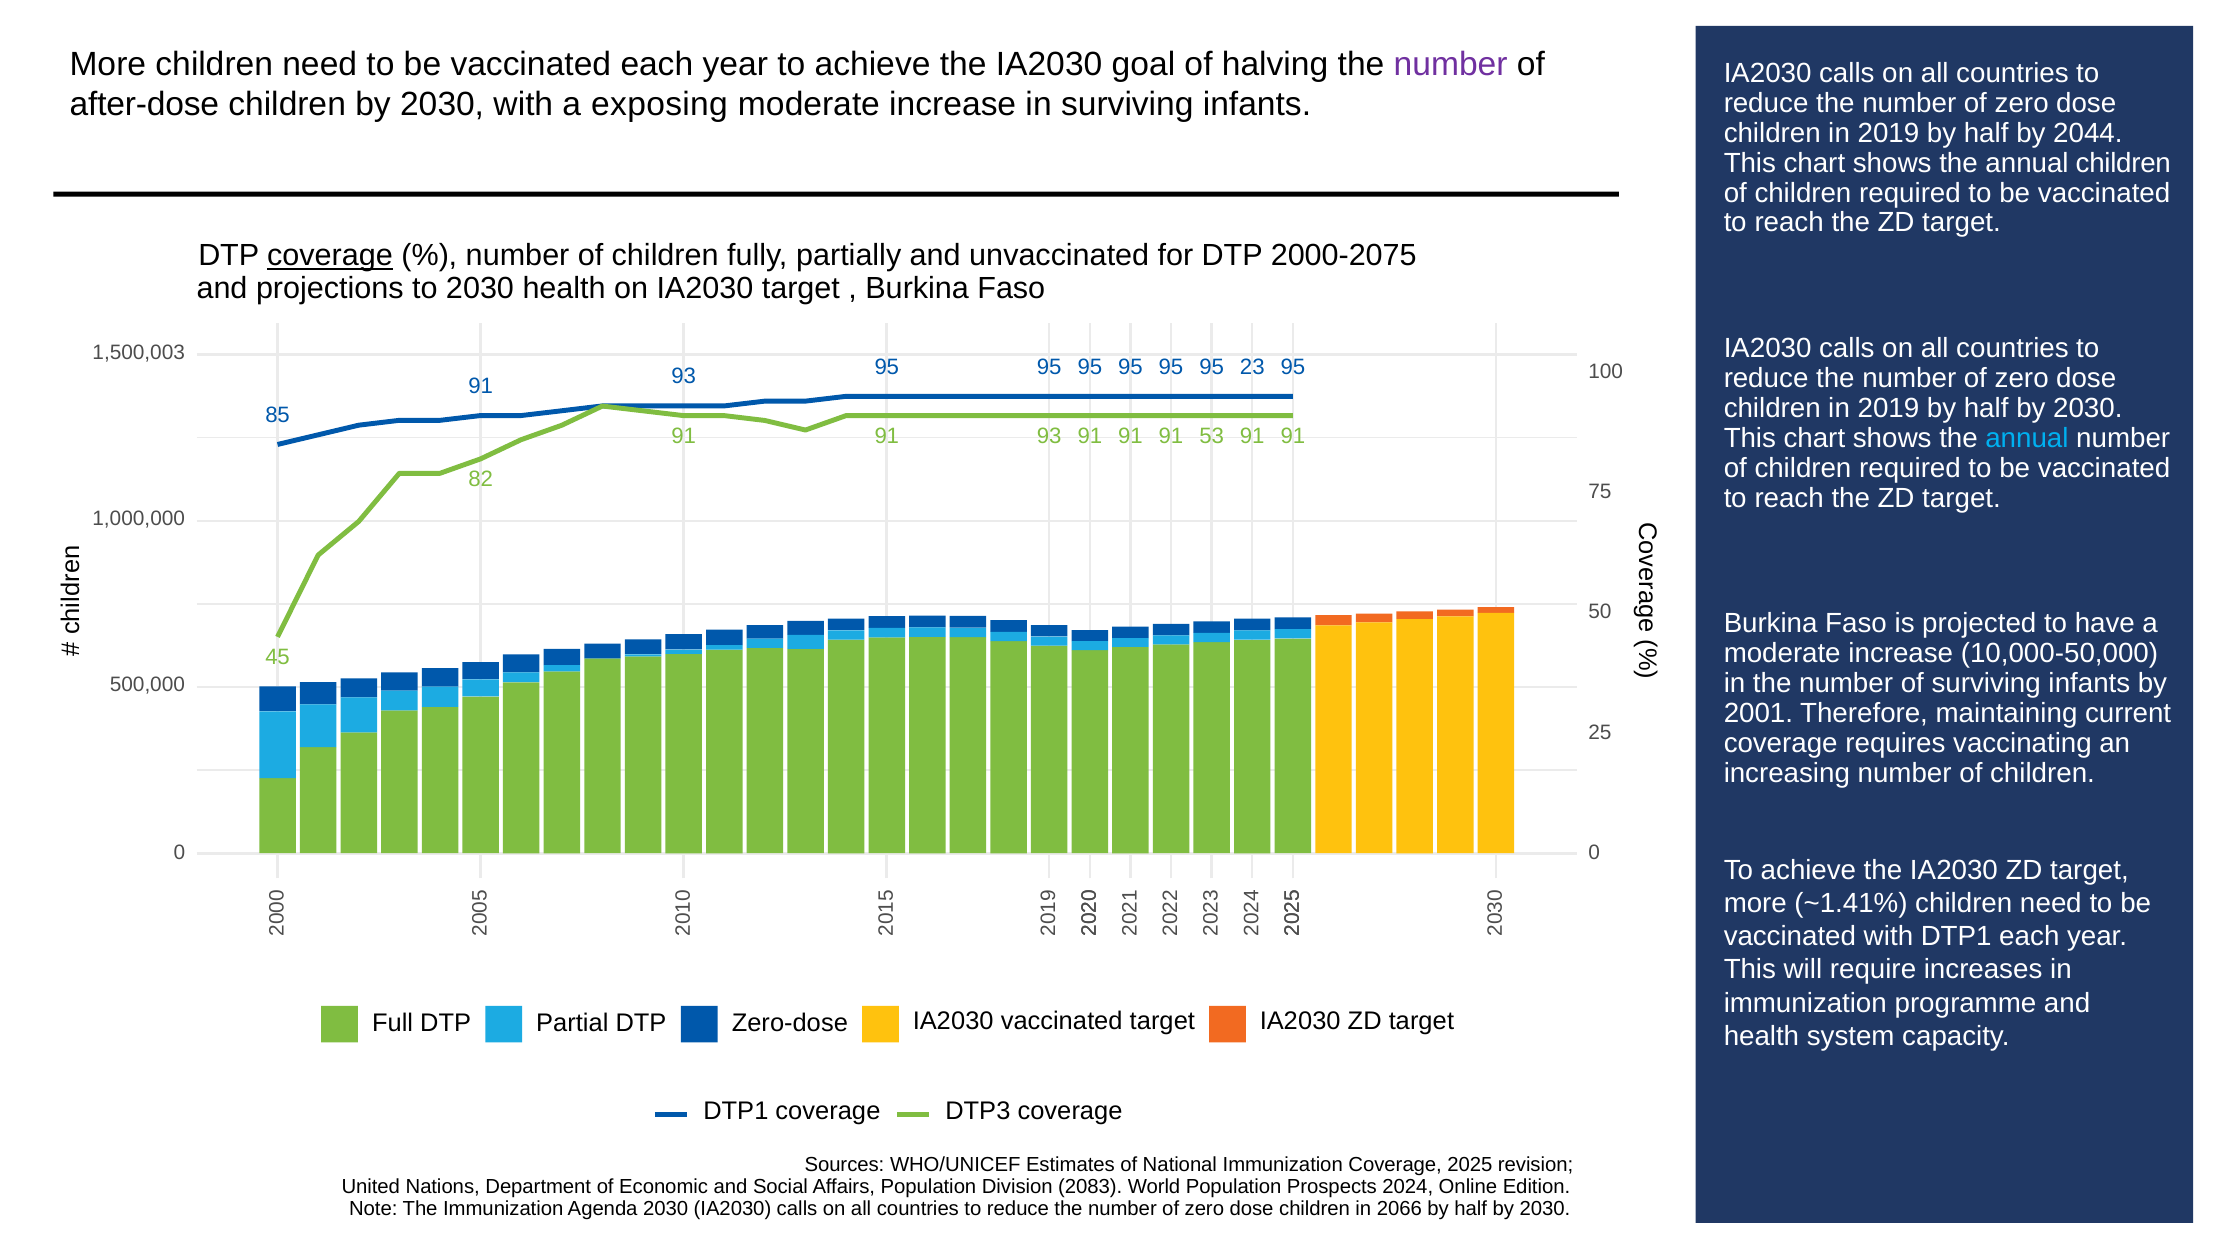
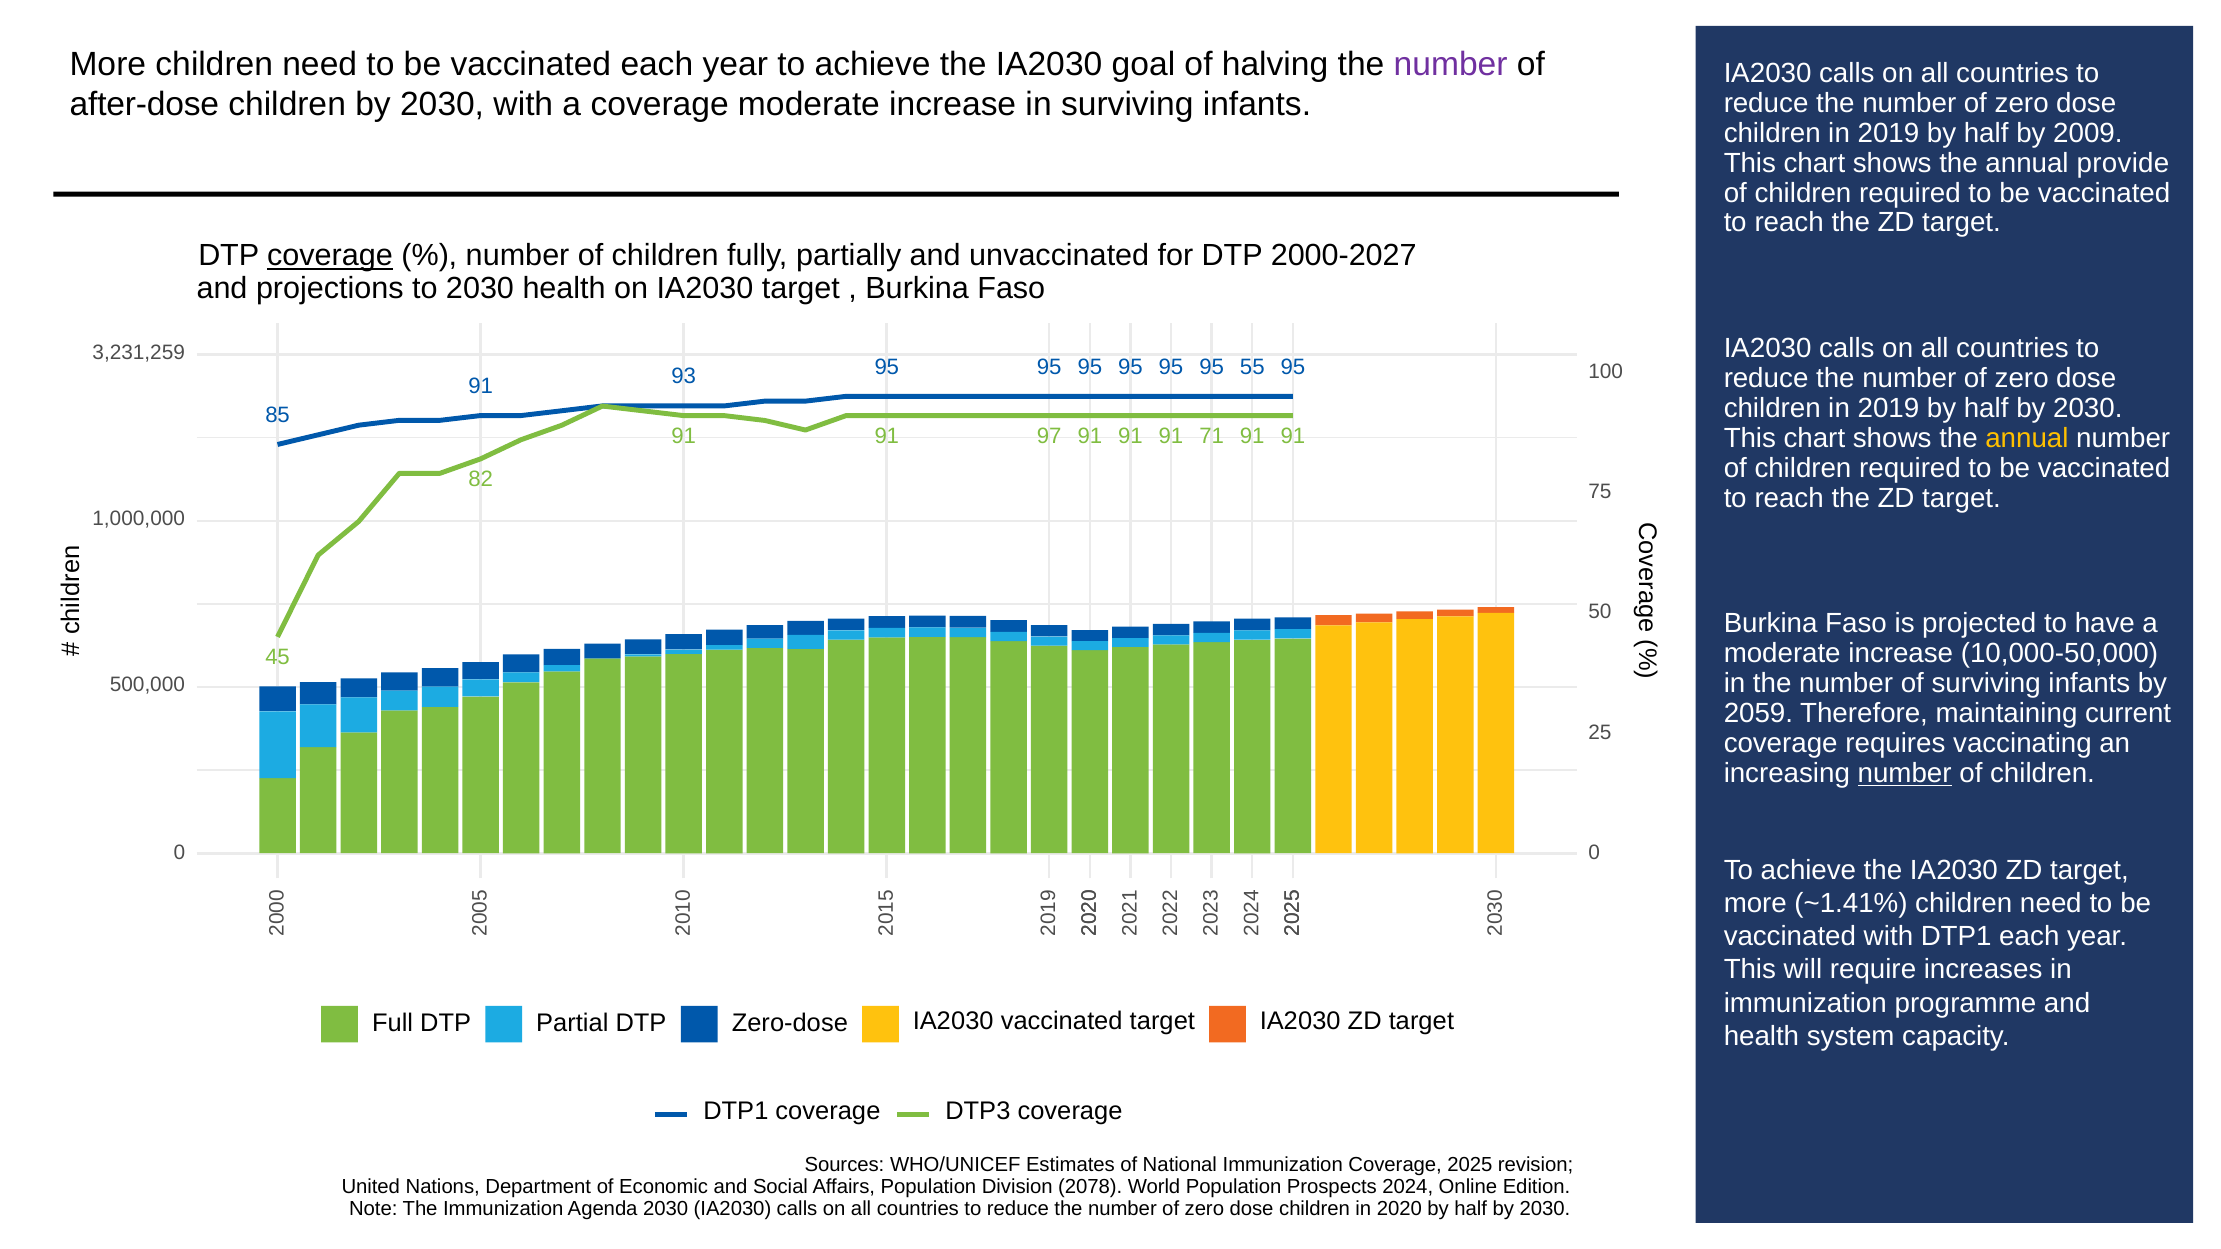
a exposing: exposing -> coverage (660, 104)
2044: 2044 -> 2009 (2088, 133)
annual children: children -> provide (2123, 163)
2000-2075: 2000-2075 -> 2000-2027 (1344, 256)
1,500,003: 1,500,003 -> 3,231,259 (139, 352)
23: 23 -> 55 (1252, 367)
annual colour: light blue -> yellow (2027, 438)
91 91 93: 93 -> 97 (1049, 436)
53: 53 -> 71 (1212, 436)
2001: 2001 -> 2059 (1758, 714)
number underline: none -> present (1905, 774)
2083: 2083 -> 2078 (1090, 1187)
2066: 2066 -> 2020 (1399, 1209)
